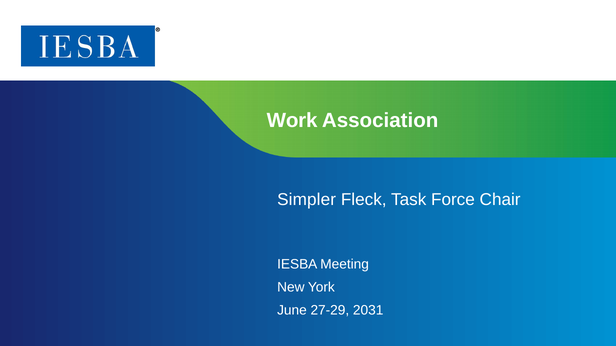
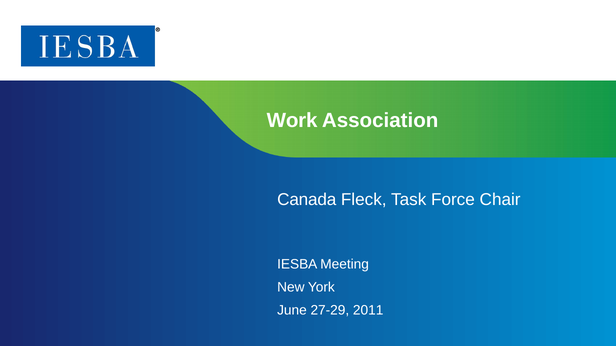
Simpler: Simpler -> Canada (307, 200)
2031: 2031 -> 2011 (368, 311)
